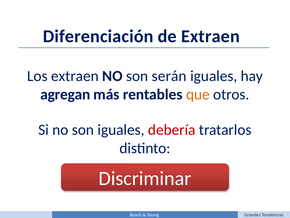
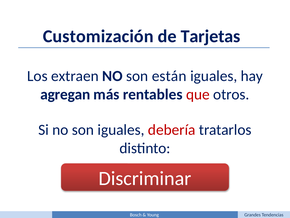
Diferenciación: Diferenciación -> Customización (98, 36)
de Extraen: Extraen -> Tarjetas (211, 36)
serán: serán -> están (169, 76)
que colour: orange -> red (198, 94)
